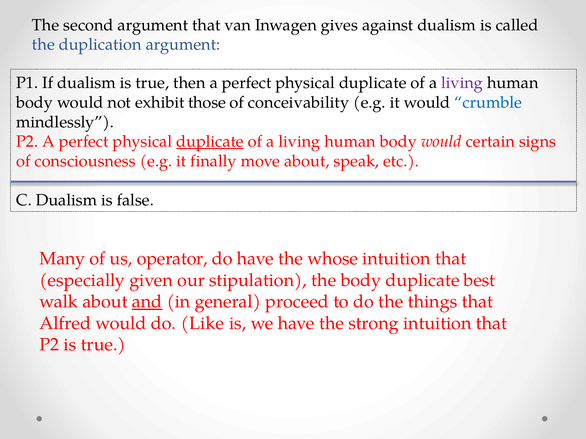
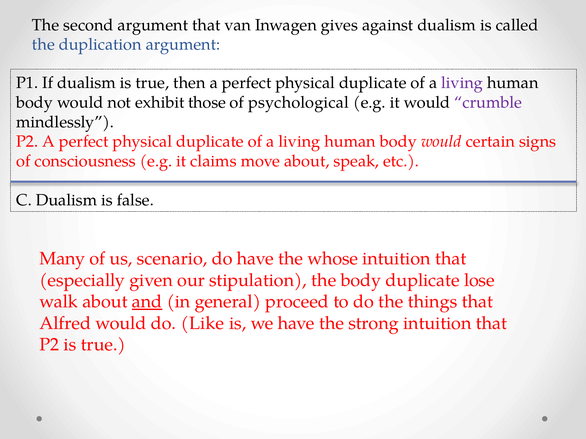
conceivability: conceivability -> psychological (298, 103)
crumble colour: blue -> purple (488, 103)
duplicate underline: present -> none (210, 142)
finally: finally -> claims (213, 161)
operator: operator -> scenario (172, 259)
best: best -> lose (479, 281)
